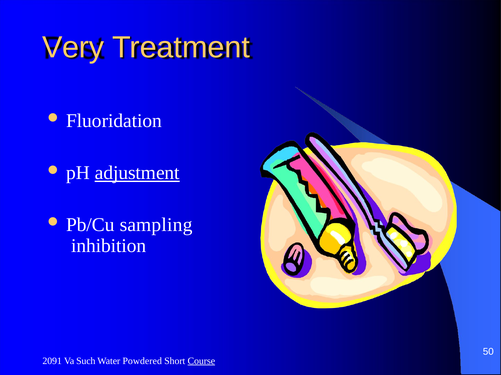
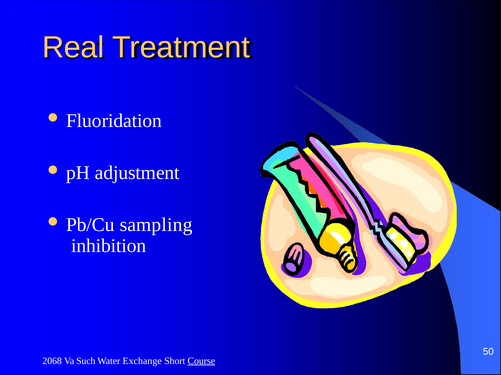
Very: Very -> Real (73, 48)
adjustment underline: present -> none (137, 173)
2091: 2091 -> 2068 (52, 362)
Powdered: Powdered -> Exchange (142, 362)
